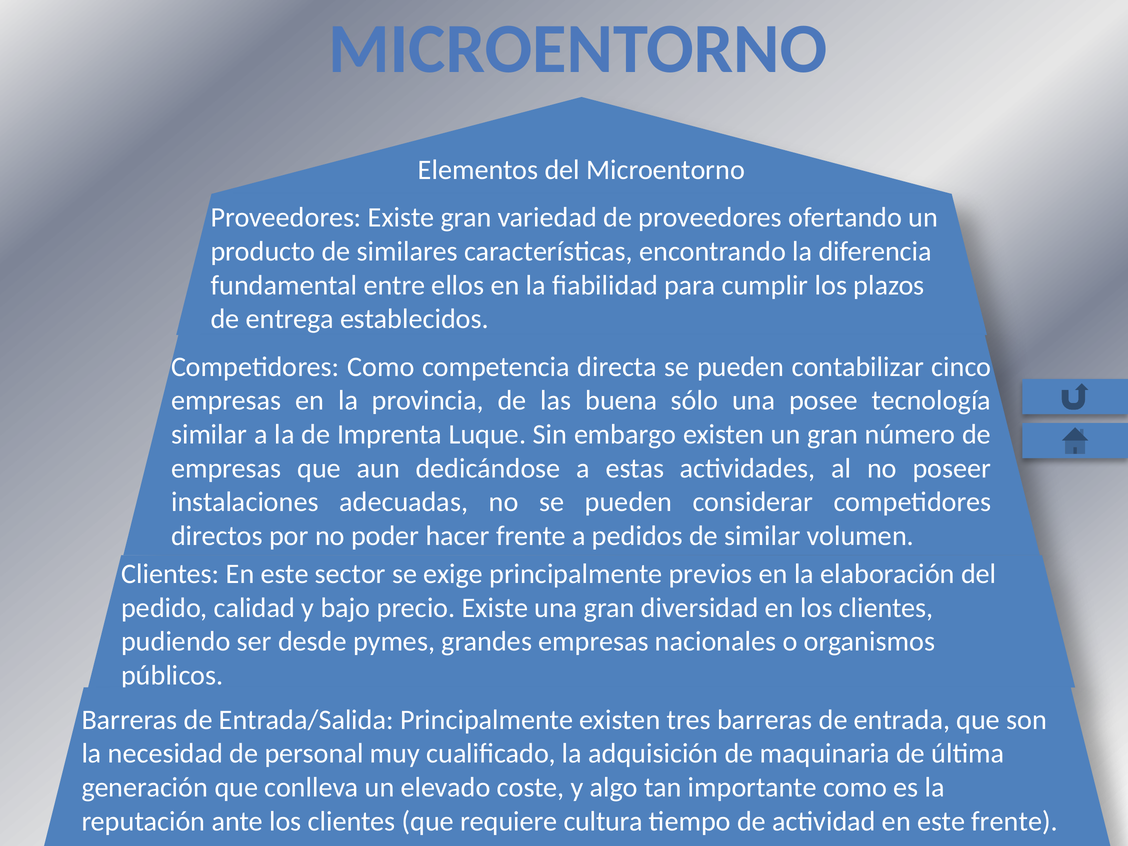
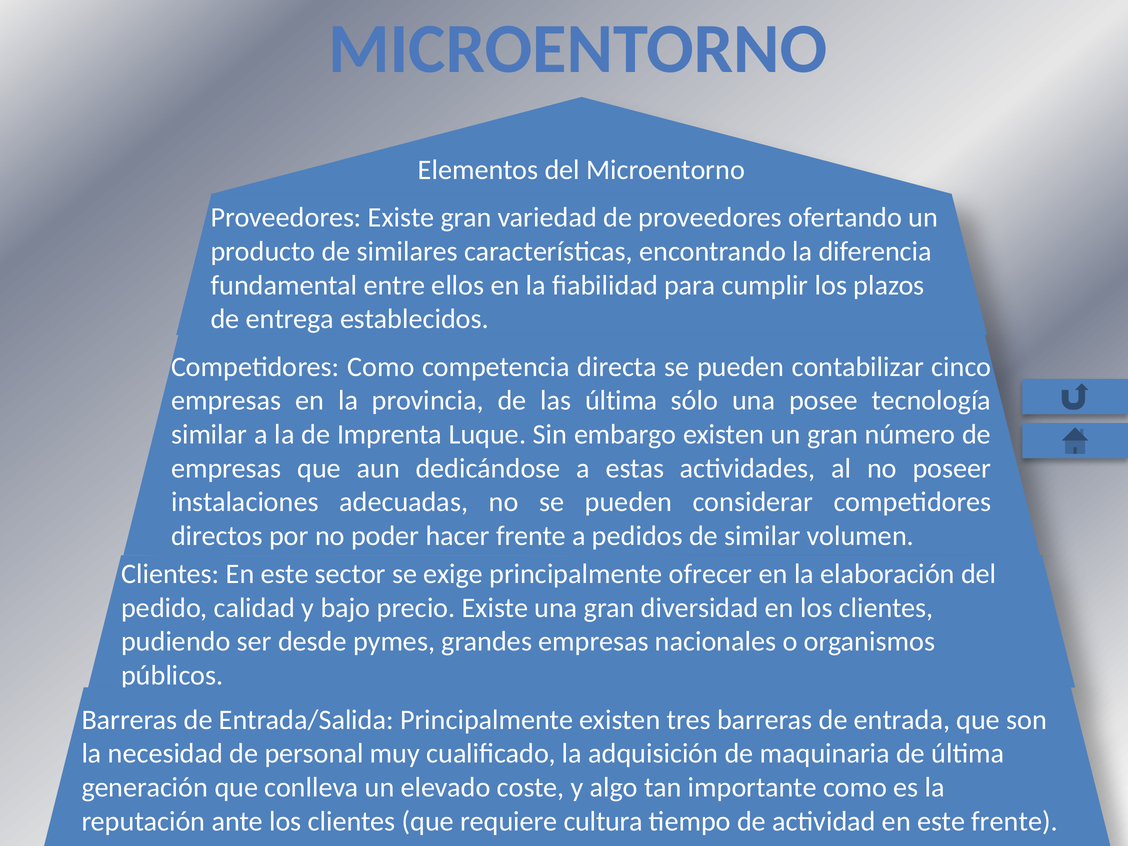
las buena: buena -> última (621, 401)
previos: previos -> ofrecer (710, 574)
